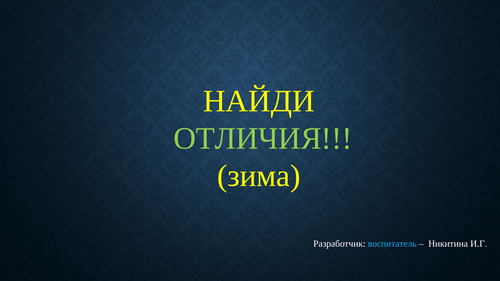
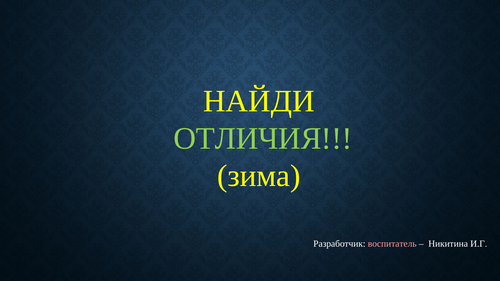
воспитатель colour: light blue -> pink (392, 244)
